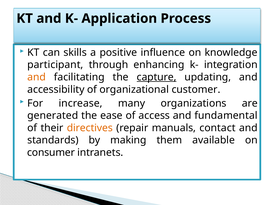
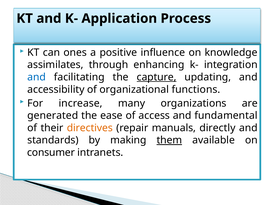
skills: skills -> ones (75, 53)
participant: participant -> assimilates (55, 65)
and colour: orange -> blue (37, 77)
customer: customer -> functions (196, 90)
contact: contact -> directly (217, 128)
them underline: none -> present (169, 141)
